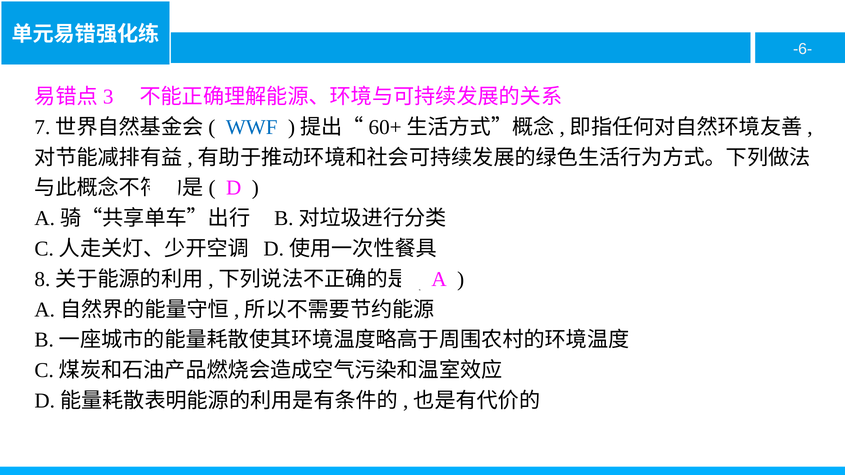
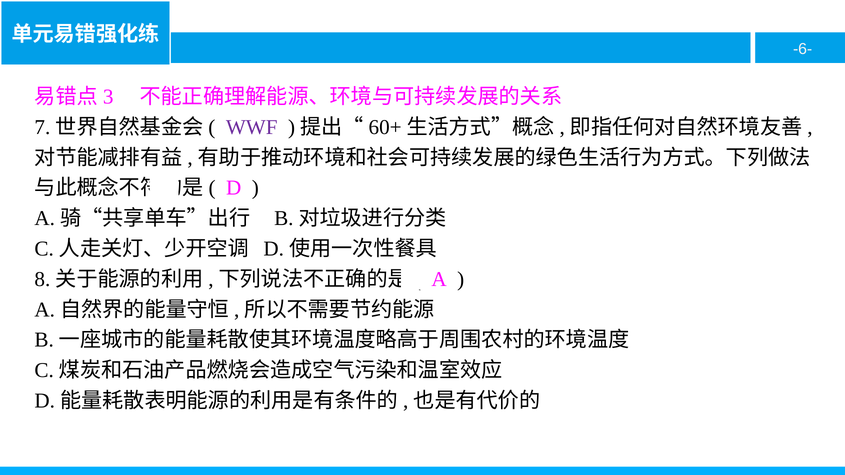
WWF colour: blue -> purple (252, 127)
